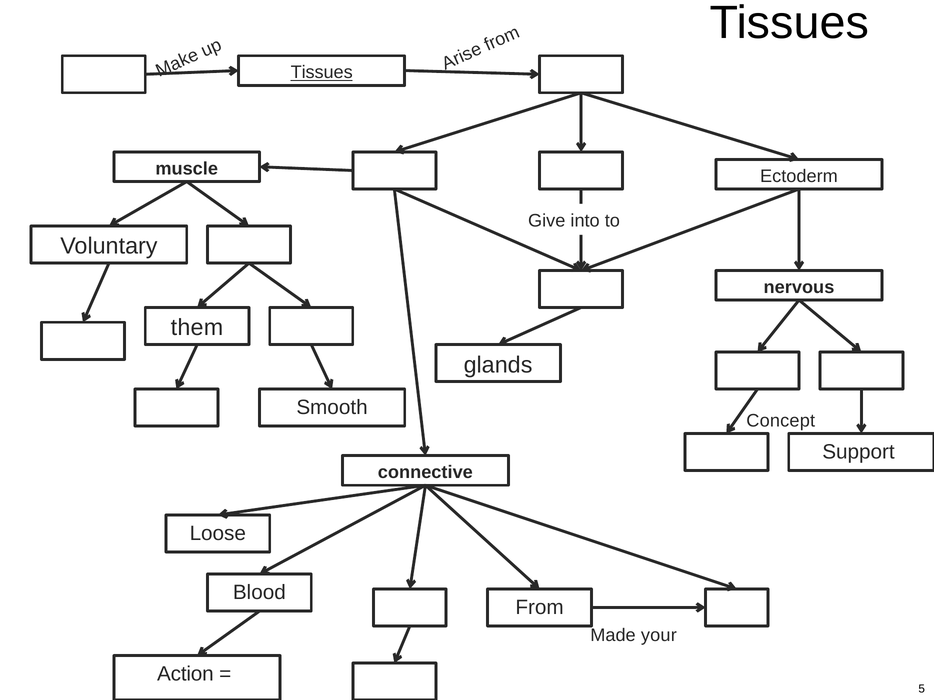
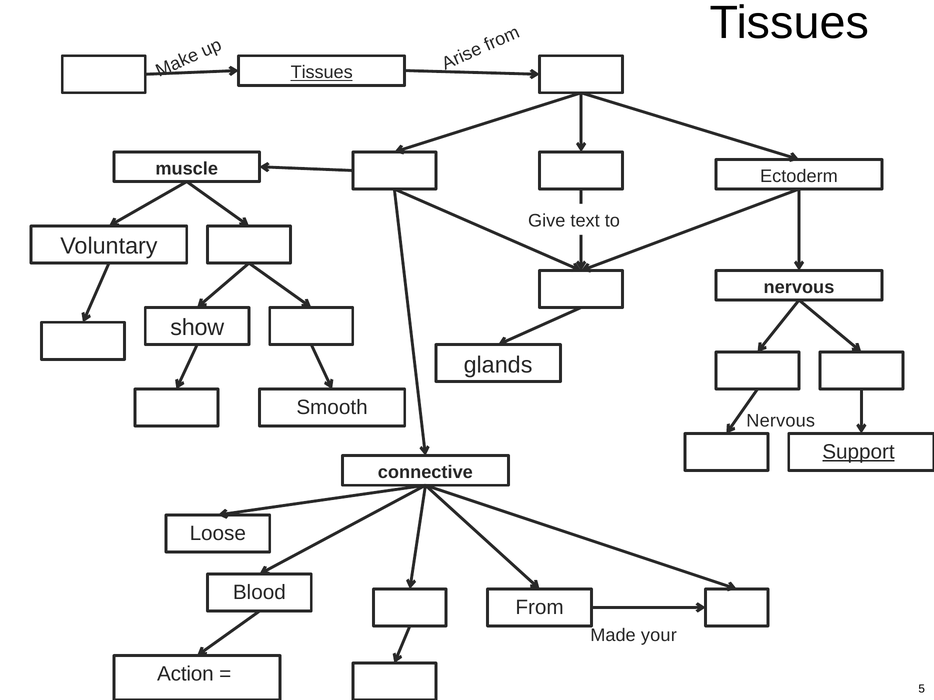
into: into -> text (585, 221)
them: them -> show (197, 328)
Concept: Concept -> Nervous (781, 421)
Support underline: none -> present (858, 452)
